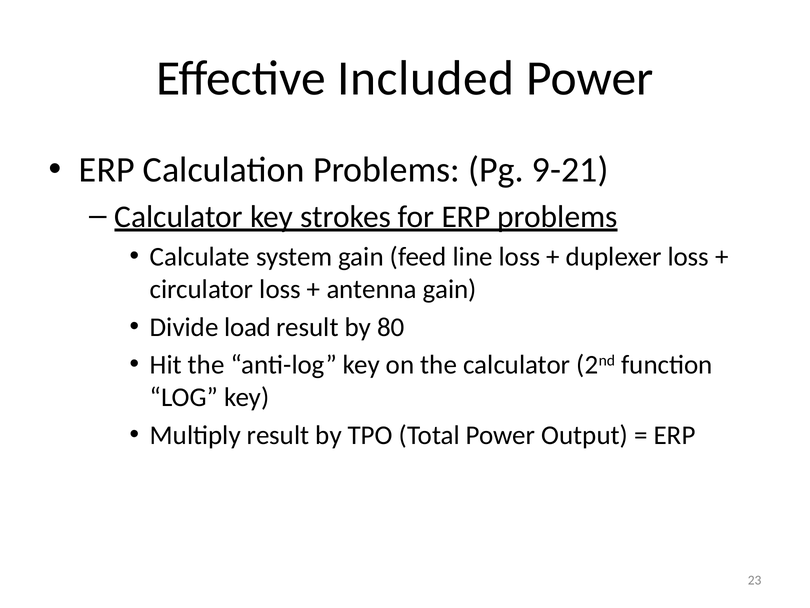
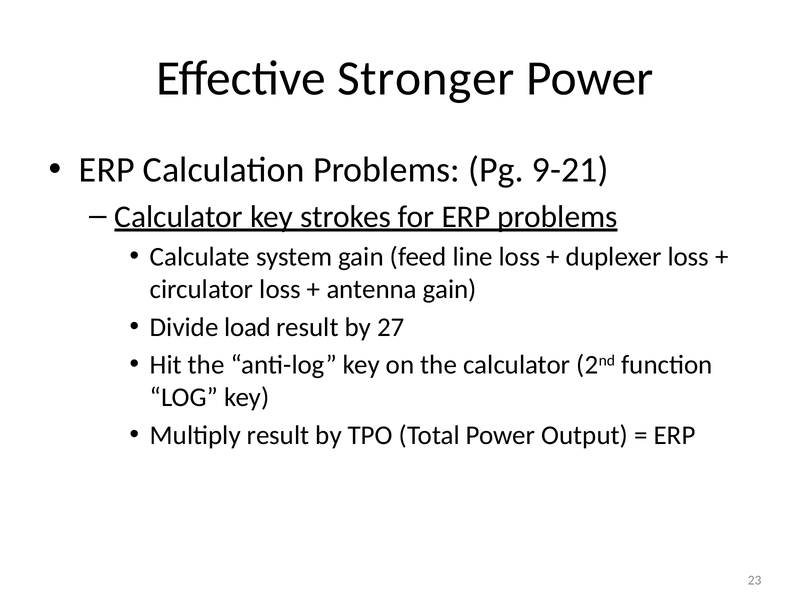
Included: Included -> Stronger (426, 78)
80: 80 -> 27 (391, 327)
